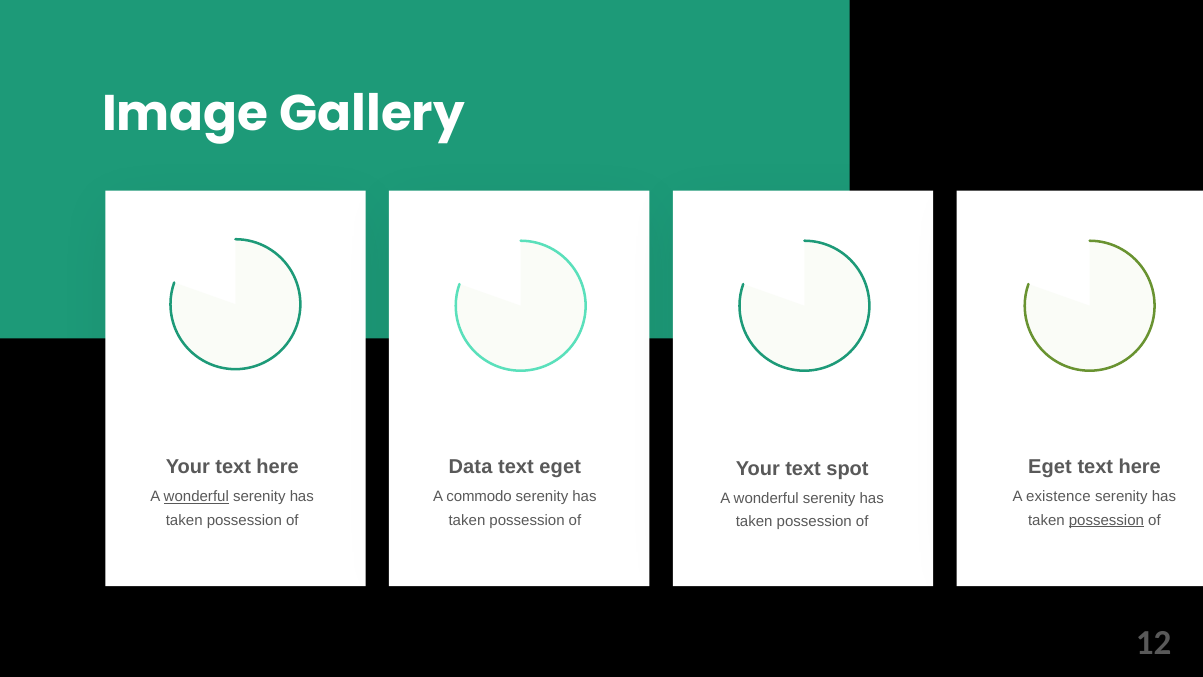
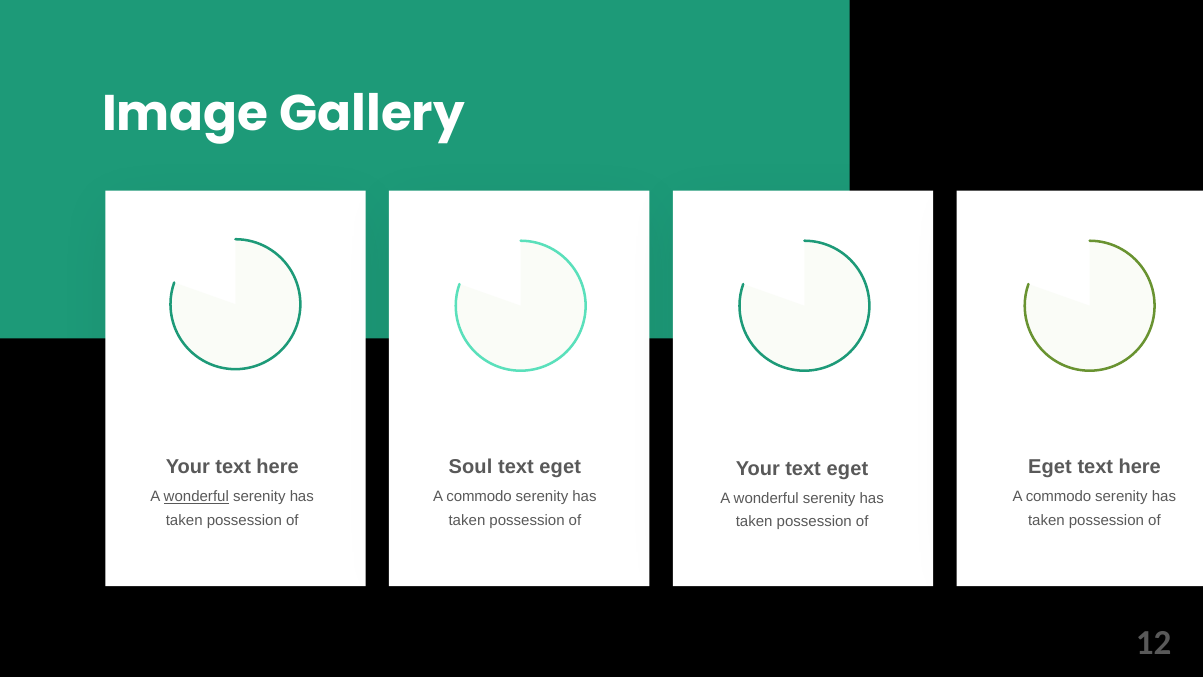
Data: Data -> Soul (471, 467)
Your text spot: spot -> eget (847, 468)
existence: existence -> commodo (1058, 497)
possession underline: present -> none (1106, 520)
